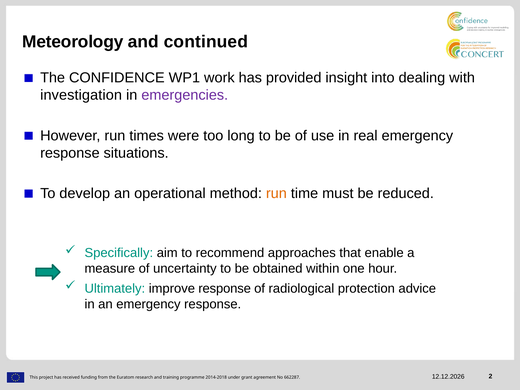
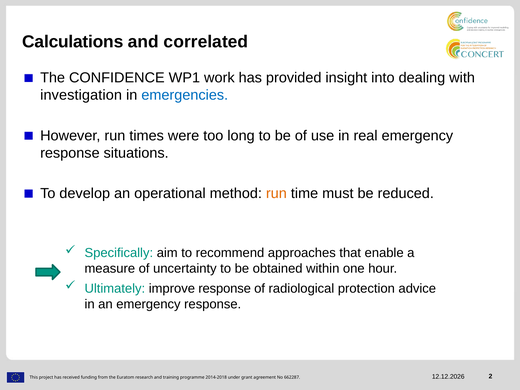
Meteorology: Meteorology -> Calculations (73, 42)
continued: continued -> correlated (206, 42)
emergencies colour: purple -> blue (185, 95)
